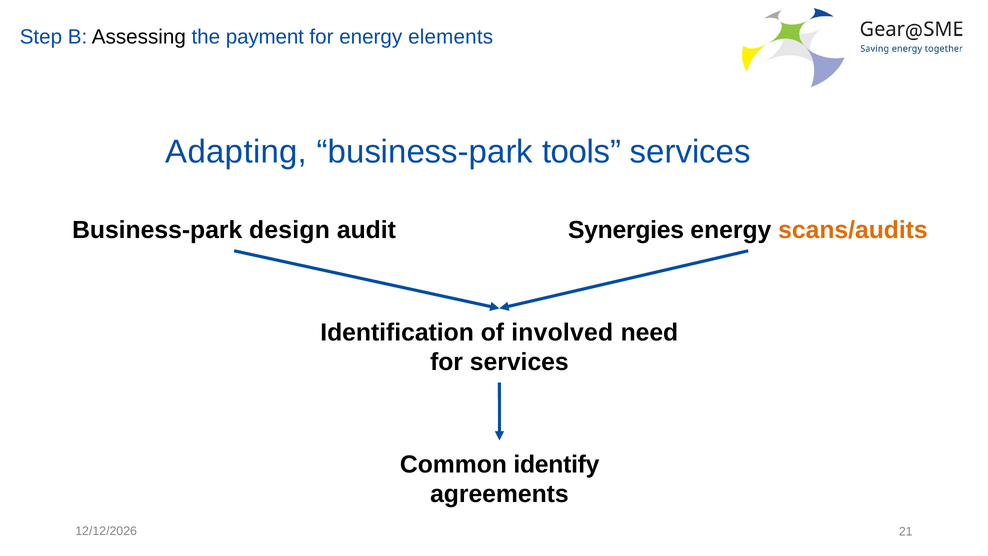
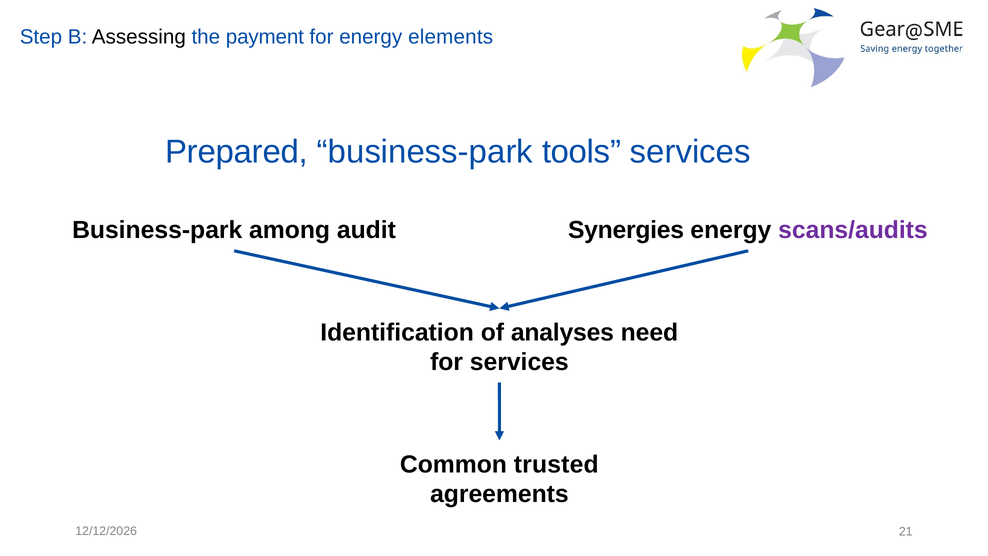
Adapting: Adapting -> Prepared (237, 152)
design: design -> among (290, 230)
scans/audits colour: orange -> purple (853, 230)
involved: involved -> analyses (562, 332)
identify: identify -> trusted (556, 464)
